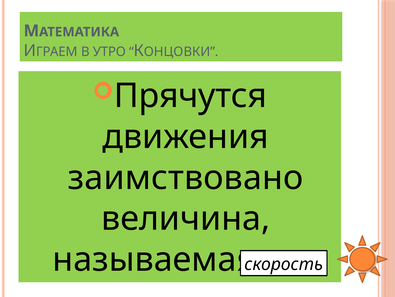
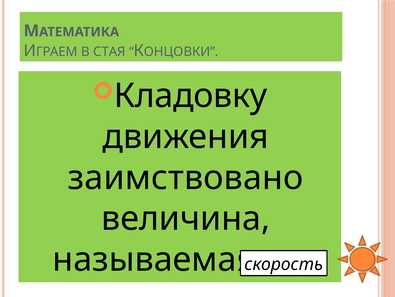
УТРО: УТРО -> СТАЯ (109, 52)
Прячутся: Прячутся -> Кладовку (191, 96)
